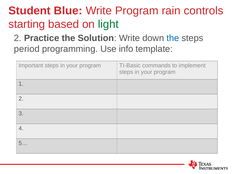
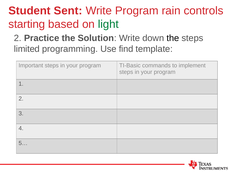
Blue: Blue -> Sent (68, 11)
the colour: blue -> black (173, 38)
period: period -> limited (27, 49)
info: info -> find (126, 49)
